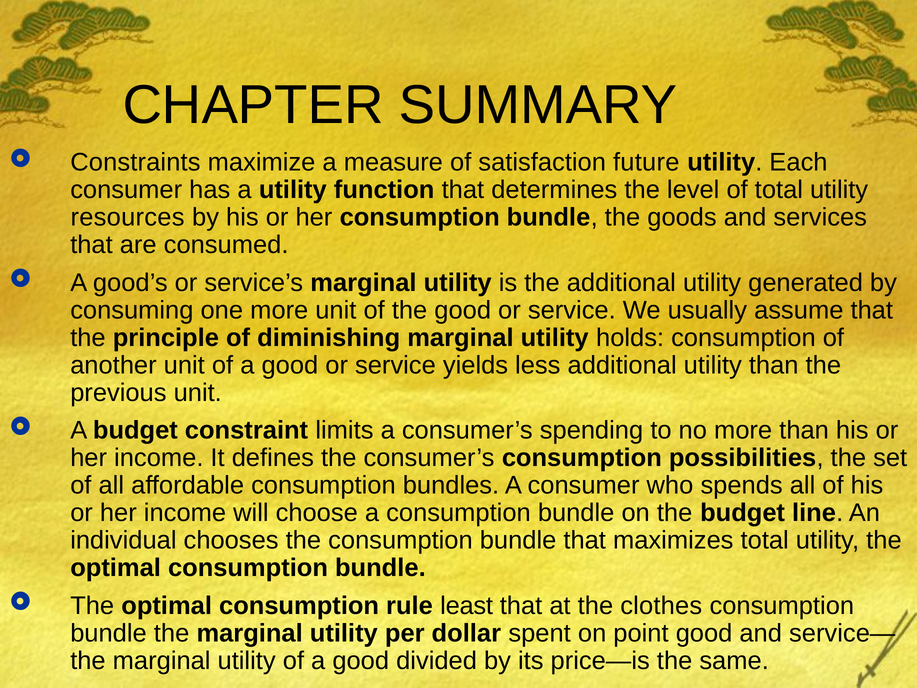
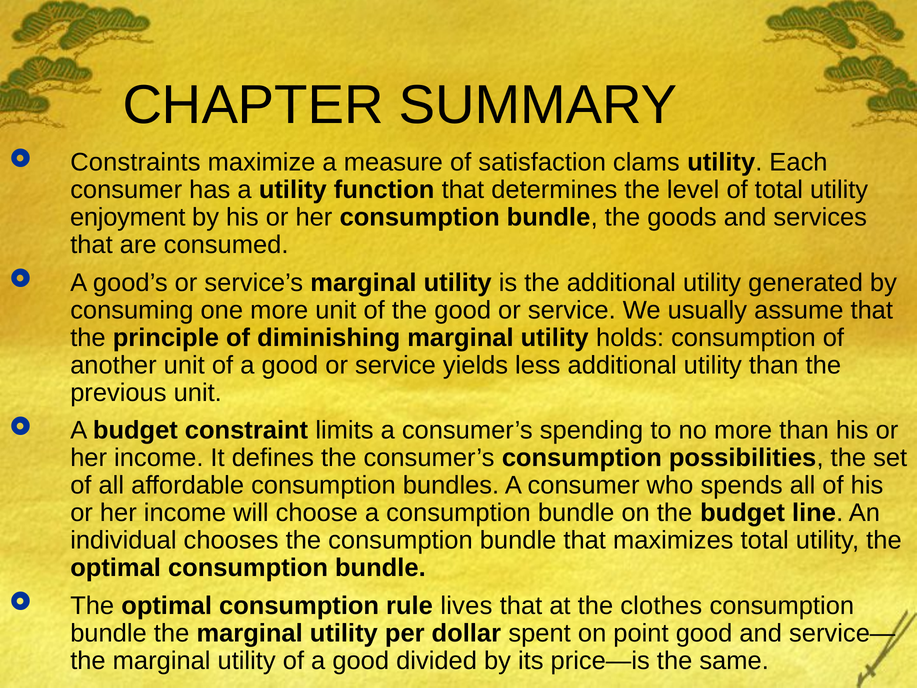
future: future -> clams (646, 162)
resources: resources -> enjoyment (128, 217)
least: least -> lives (466, 605)
